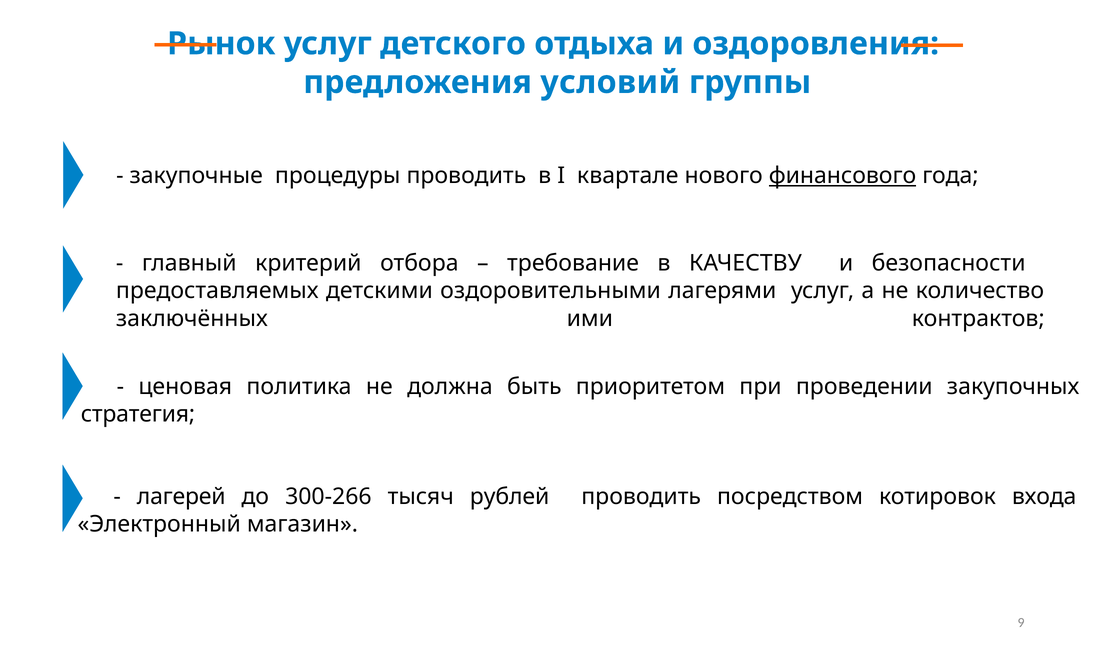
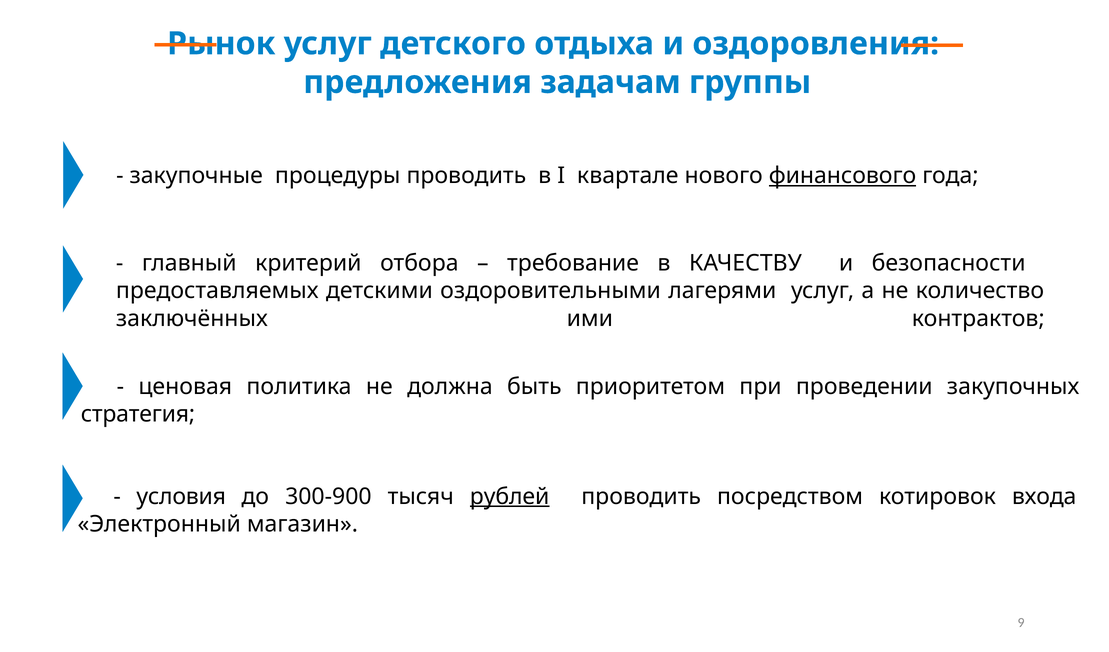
условий: условий -> задачам (611, 82)
лагерей: лагерей -> условия (181, 497)
300-266: 300-266 -> 300-900 (328, 497)
рублей underline: none -> present (510, 497)
